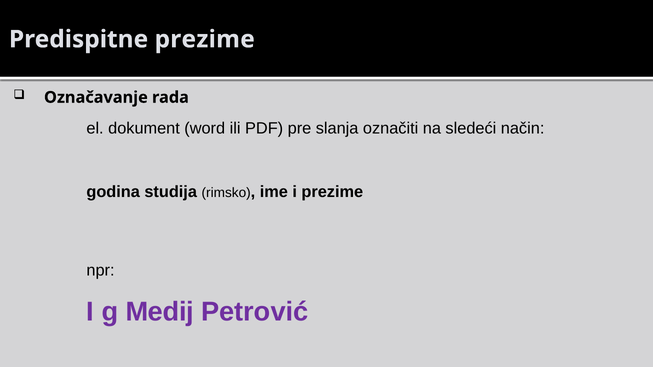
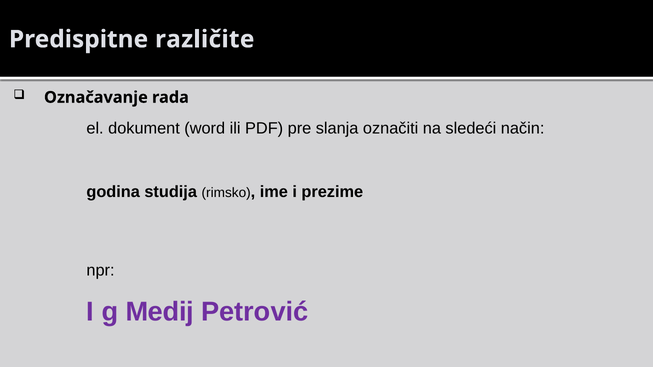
Predispitne prezime: prezime -> različite (205, 39)
